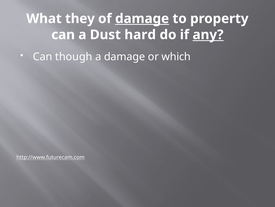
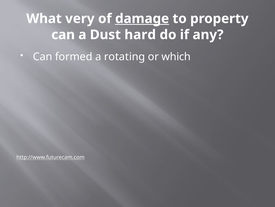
they: they -> very (80, 19)
any underline: present -> none (208, 35)
though: though -> formed (74, 57)
a damage: damage -> rotating (125, 57)
